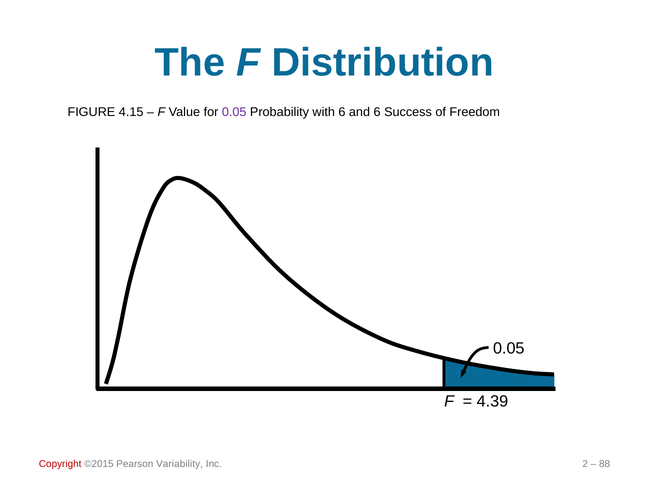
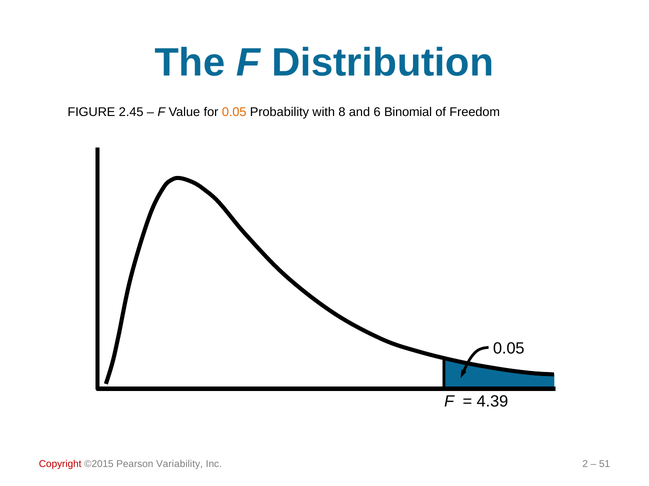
4.15: 4.15 -> 2.45 (131, 112)
0.05 colour: purple -> orange (234, 112)
with 6: 6 -> 8 (342, 112)
Success: Success -> Binomial (408, 112)
88: 88 -> 51 (605, 465)
